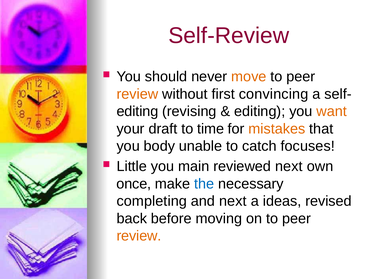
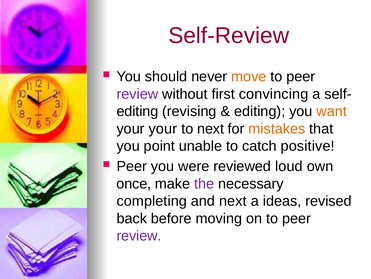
review colour: orange -> purple (137, 94)
your draft: draft -> your (163, 128)
to time: time -> next (211, 128)
body: body -> point (159, 146)
focuses: focuses -> positive (308, 146)
Little: Little -> Peer (132, 166)
main: main -> were (194, 166)
reviewed next: next -> loud (289, 166)
the colour: blue -> purple (204, 183)
review colour: orange -> purple (139, 235)
